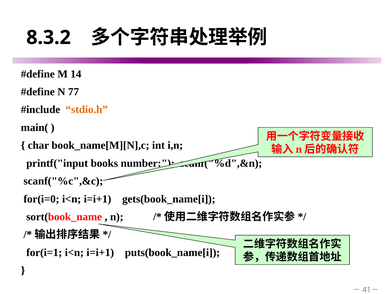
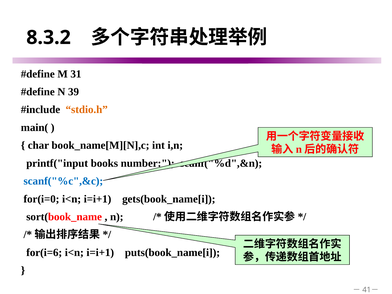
14: 14 -> 31 (76, 74)
77: 77 -> 39 (73, 92)
scanf("%c",&c colour: black -> blue (63, 181)
for(i=1: for(i=1 -> for(i=6 (44, 253)
